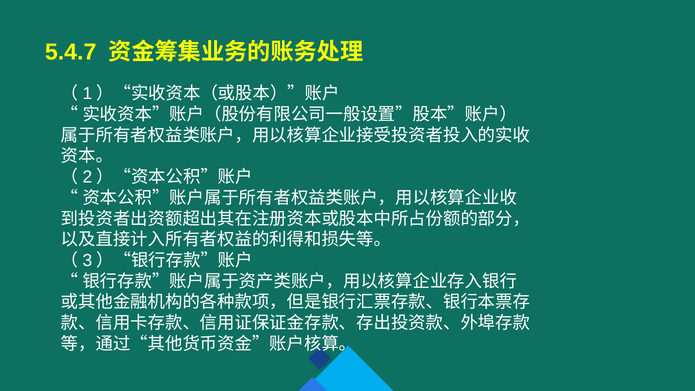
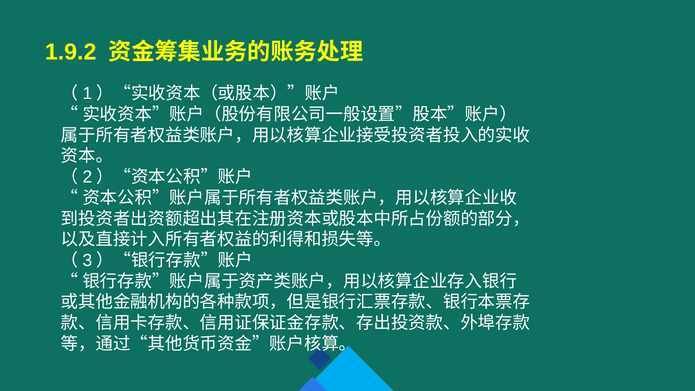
5.4.7: 5.4.7 -> 1.9.2 (71, 52)
